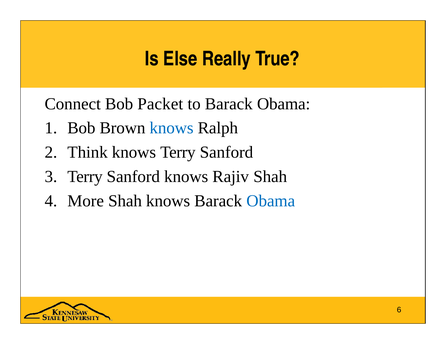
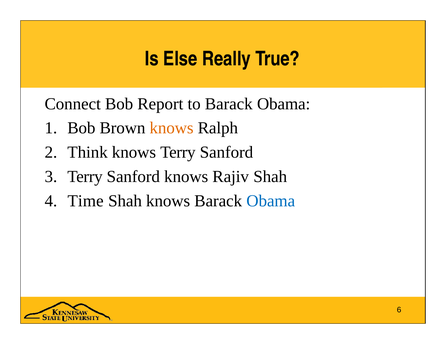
Packet: Packet -> Report (160, 104)
knows colour: blue -> orange (172, 128)
More: More -> Time (86, 201)
